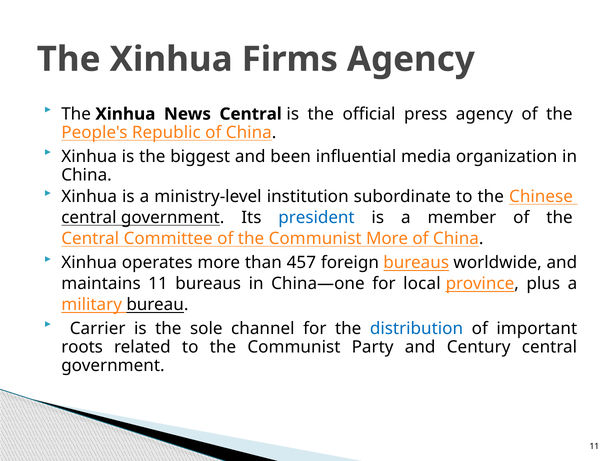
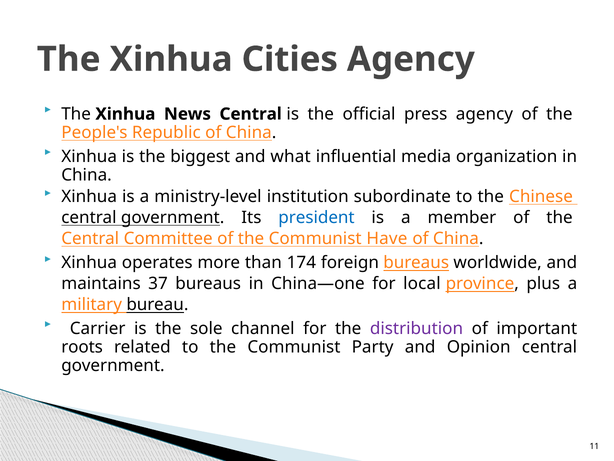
Firms: Firms -> Cities (290, 59)
been: been -> what (291, 156)
Communist More: More -> Have (387, 238)
457: 457 -> 174 (301, 262)
maintains 11: 11 -> 37 (158, 283)
distribution colour: blue -> purple (417, 328)
Century: Century -> Opinion (479, 347)
